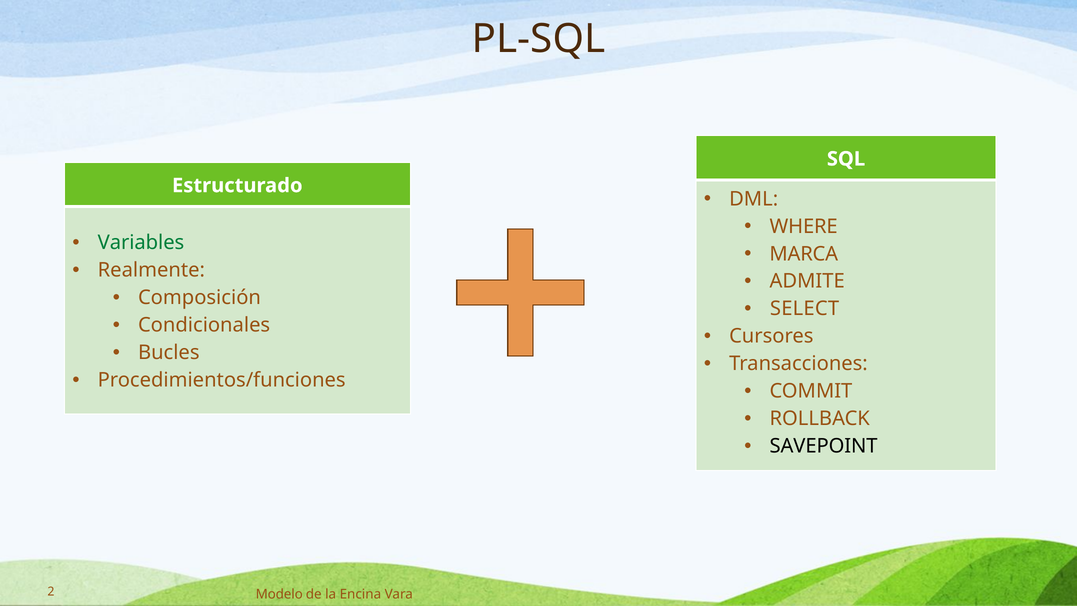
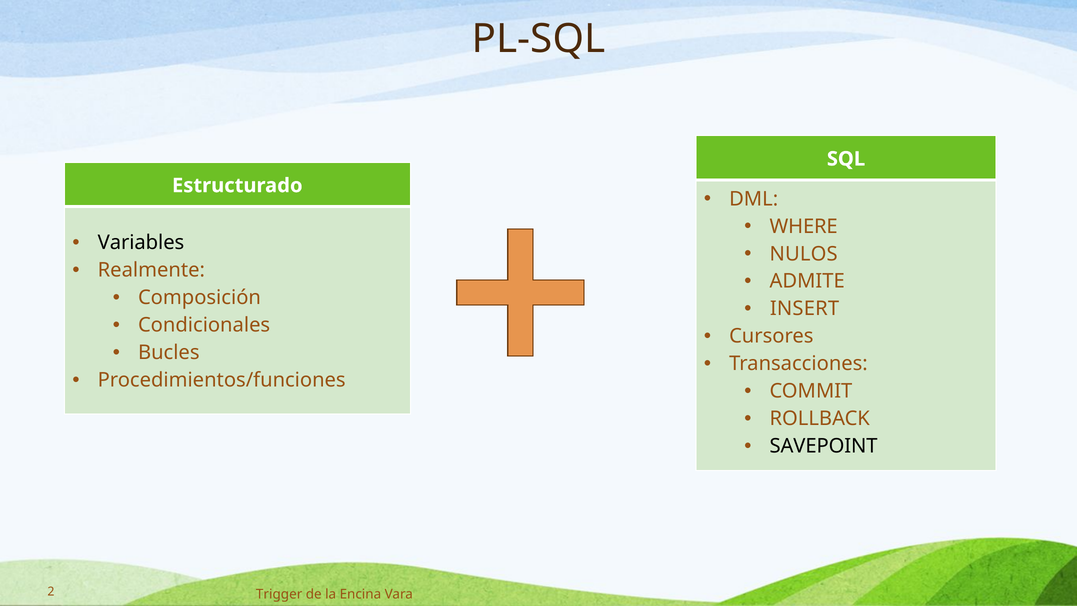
Variables colour: green -> black (141, 243)
MARCA: MARCA -> NULOS (804, 254)
SELECT: SELECT -> INSERT (805, 309)
Modelo: Modelo -> Trigger (279, 594)
